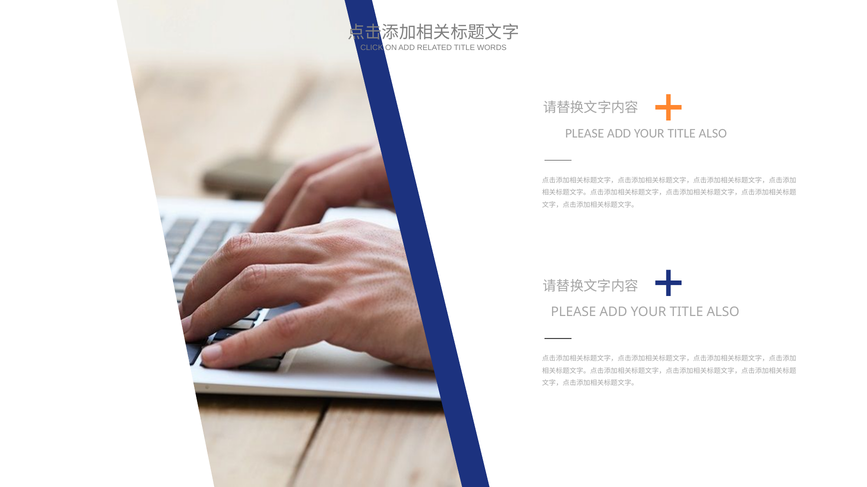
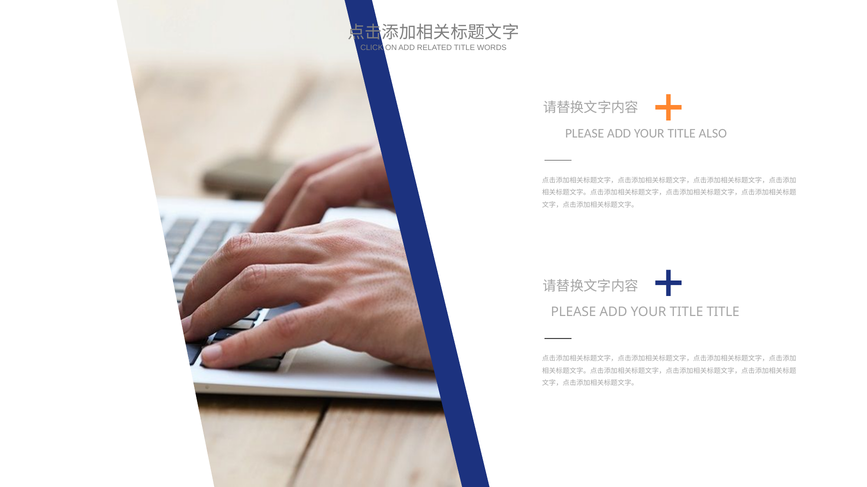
ALSO: ALSO -> TITLE (723, 312)
